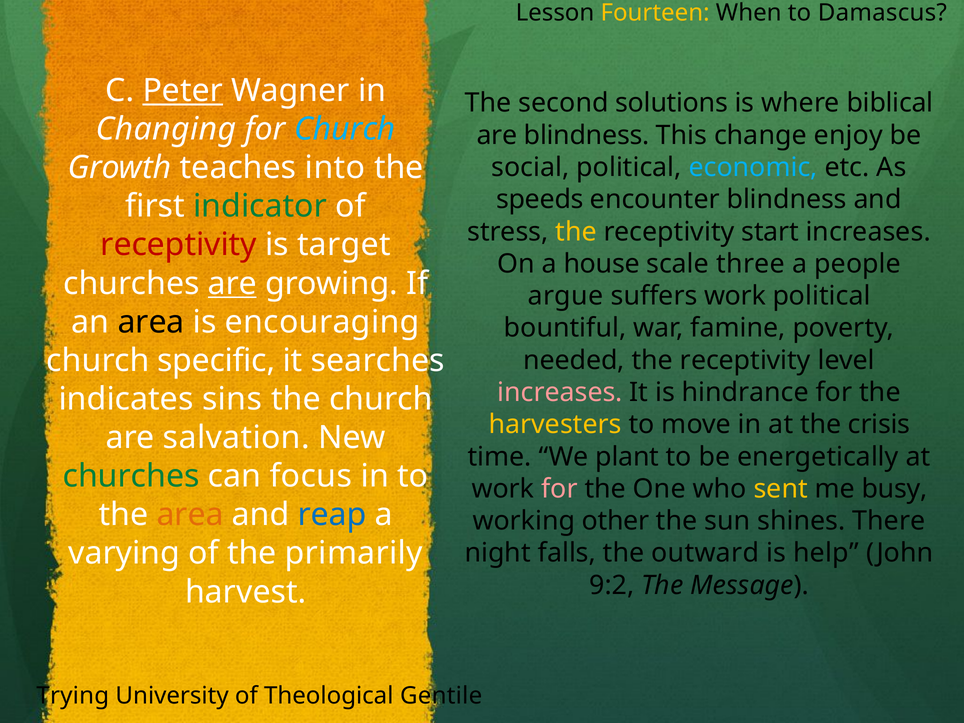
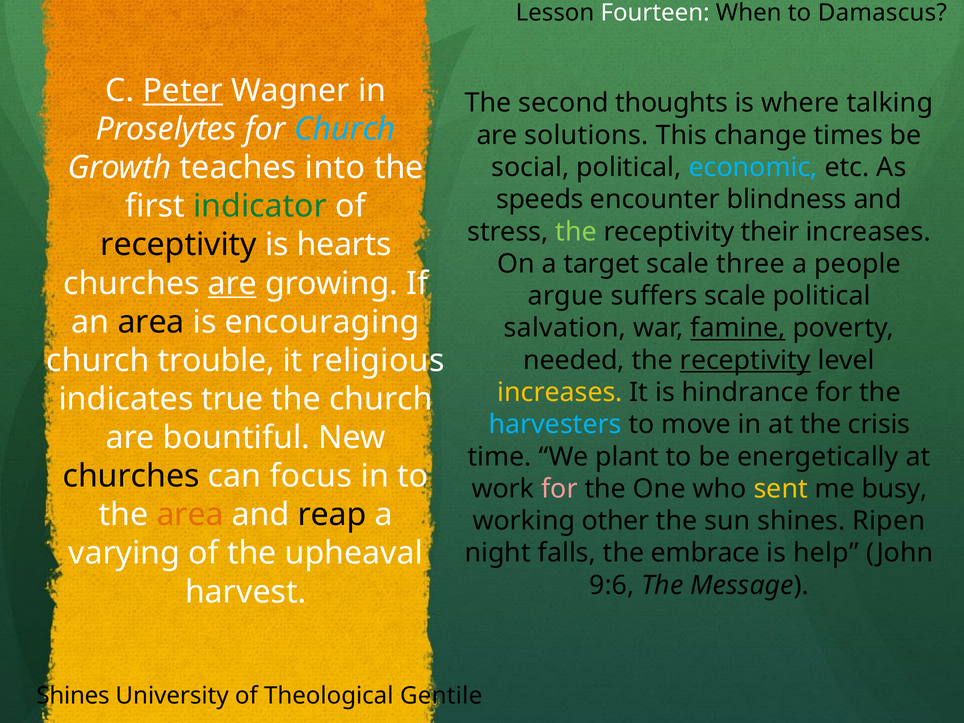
Fourteen colour: yellow -> white (655, 13)
solutions: solutions -> thoughts (672, 103)
biblical: biblical -> talking (890, 103)
Changing: Changing -> Proselytes (166, 129)
are blindness: blindness -> solutions (586, 135)
enjoy: enjoy -> times (848, 135)
the colour: yellow -> light green (576, 232)
start: start -> their (770, 232)
receptivity colour: red -> black (179, 245)
target: target -> hearts (344, 245)
house: house -> target (602, 264)
suffers work: work -> scale (735, 296)
bountiful: bountiful -> salvation (565, 328)
famine underline: none -> present (738, 328)
specific: specific -> trouble (216, 361)
searches: searches -> religious (378, 361)
receptivity underline: none -> present (745, 360)
increases colour: pink -> yellow (560, 392)
sins: sins -> true (232, 399)
harvesters colour: yellow -> light blue (555, 425)
salvation: salvation -> bountiful (236, 438)
churches colour: green -> black (131, 476)
reap colour: blue -> black (332, 515)
There: There -> Ripen (889, 521)
primarily: primarily -> upheaval (354, 553)
outward: outward -> embrace (705, 553)
9:2: 9:2 -> 9:6 (612, 585)
Trying: Trying -> Shines (73, 696)
